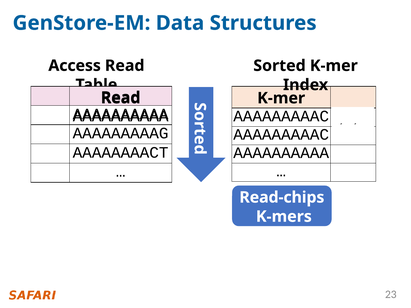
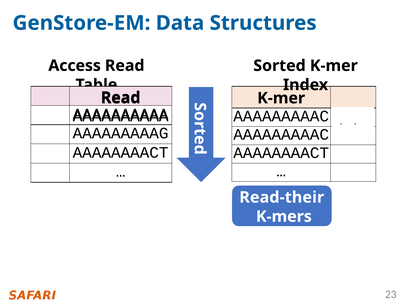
AAAAAAAAAA: AAAAAAAAAA -> AAAAAAAACT (281, 153)
Read-chips: Read-chips -> Read-their (282, 198)
